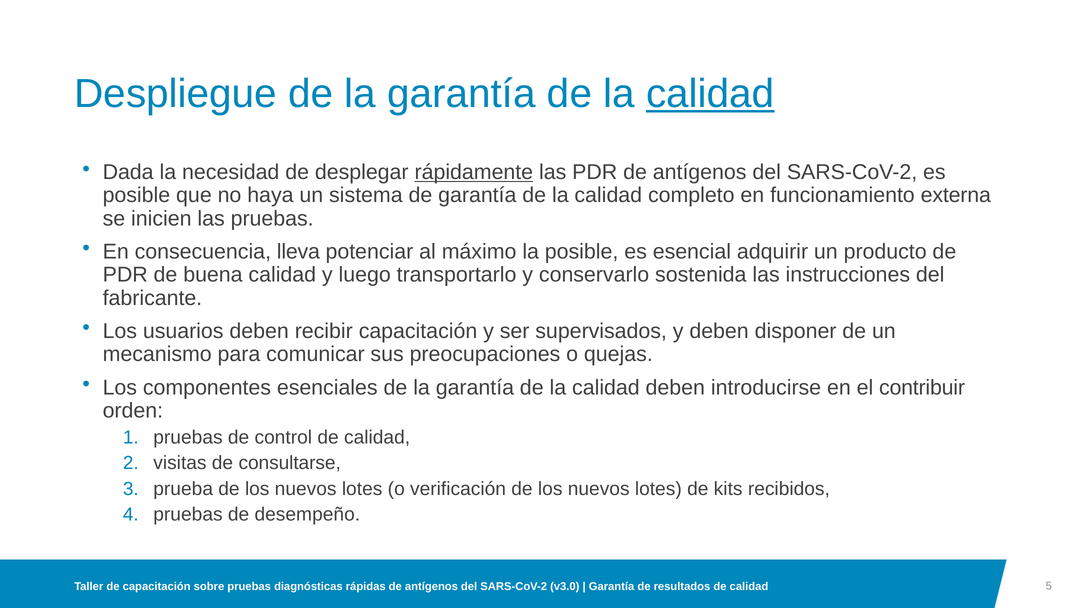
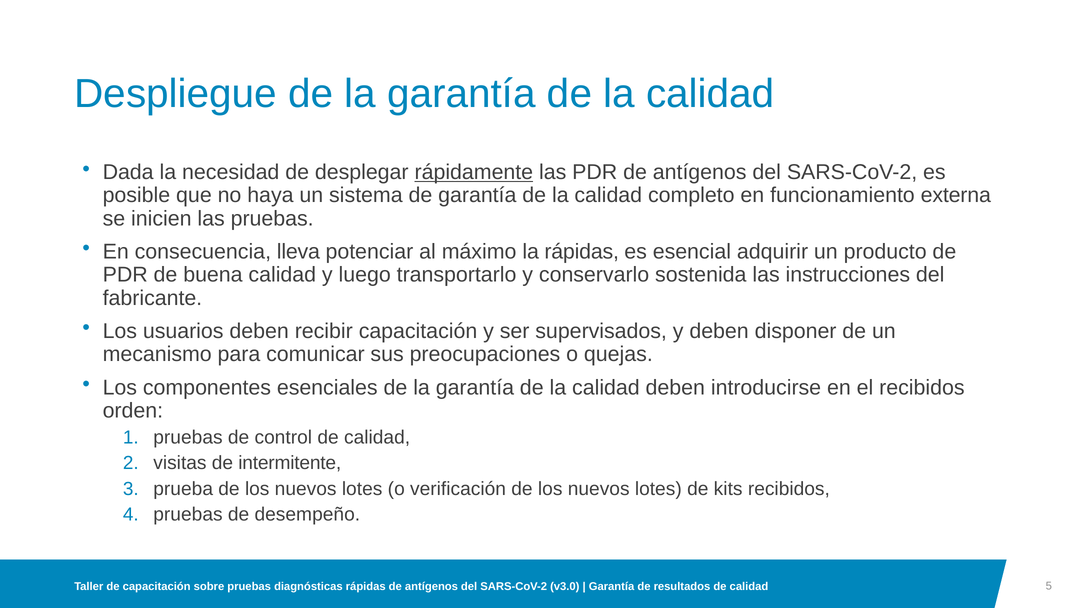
calidad underline: present -> none (710, 94)
la posible: posible -> rápidas (582, 252)
el contribuir: contribuir -> recibidos (922, 388)
consultarse: consultarse -> intermitente (290, 463)
